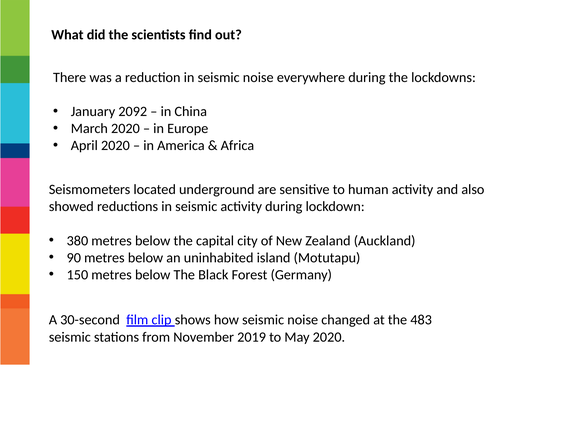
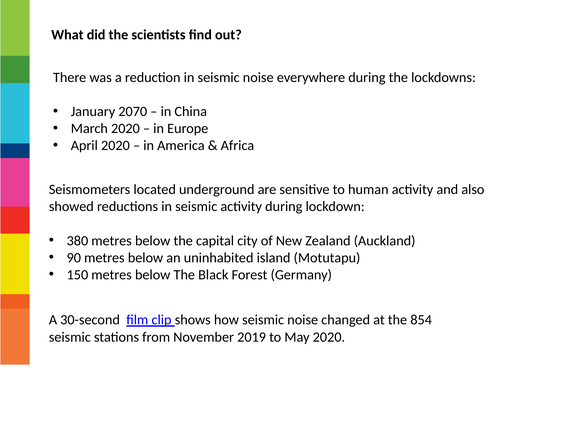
2092: 2092 -> 2070 (133, 112)
483: 483 -> 854 (421, 320)
